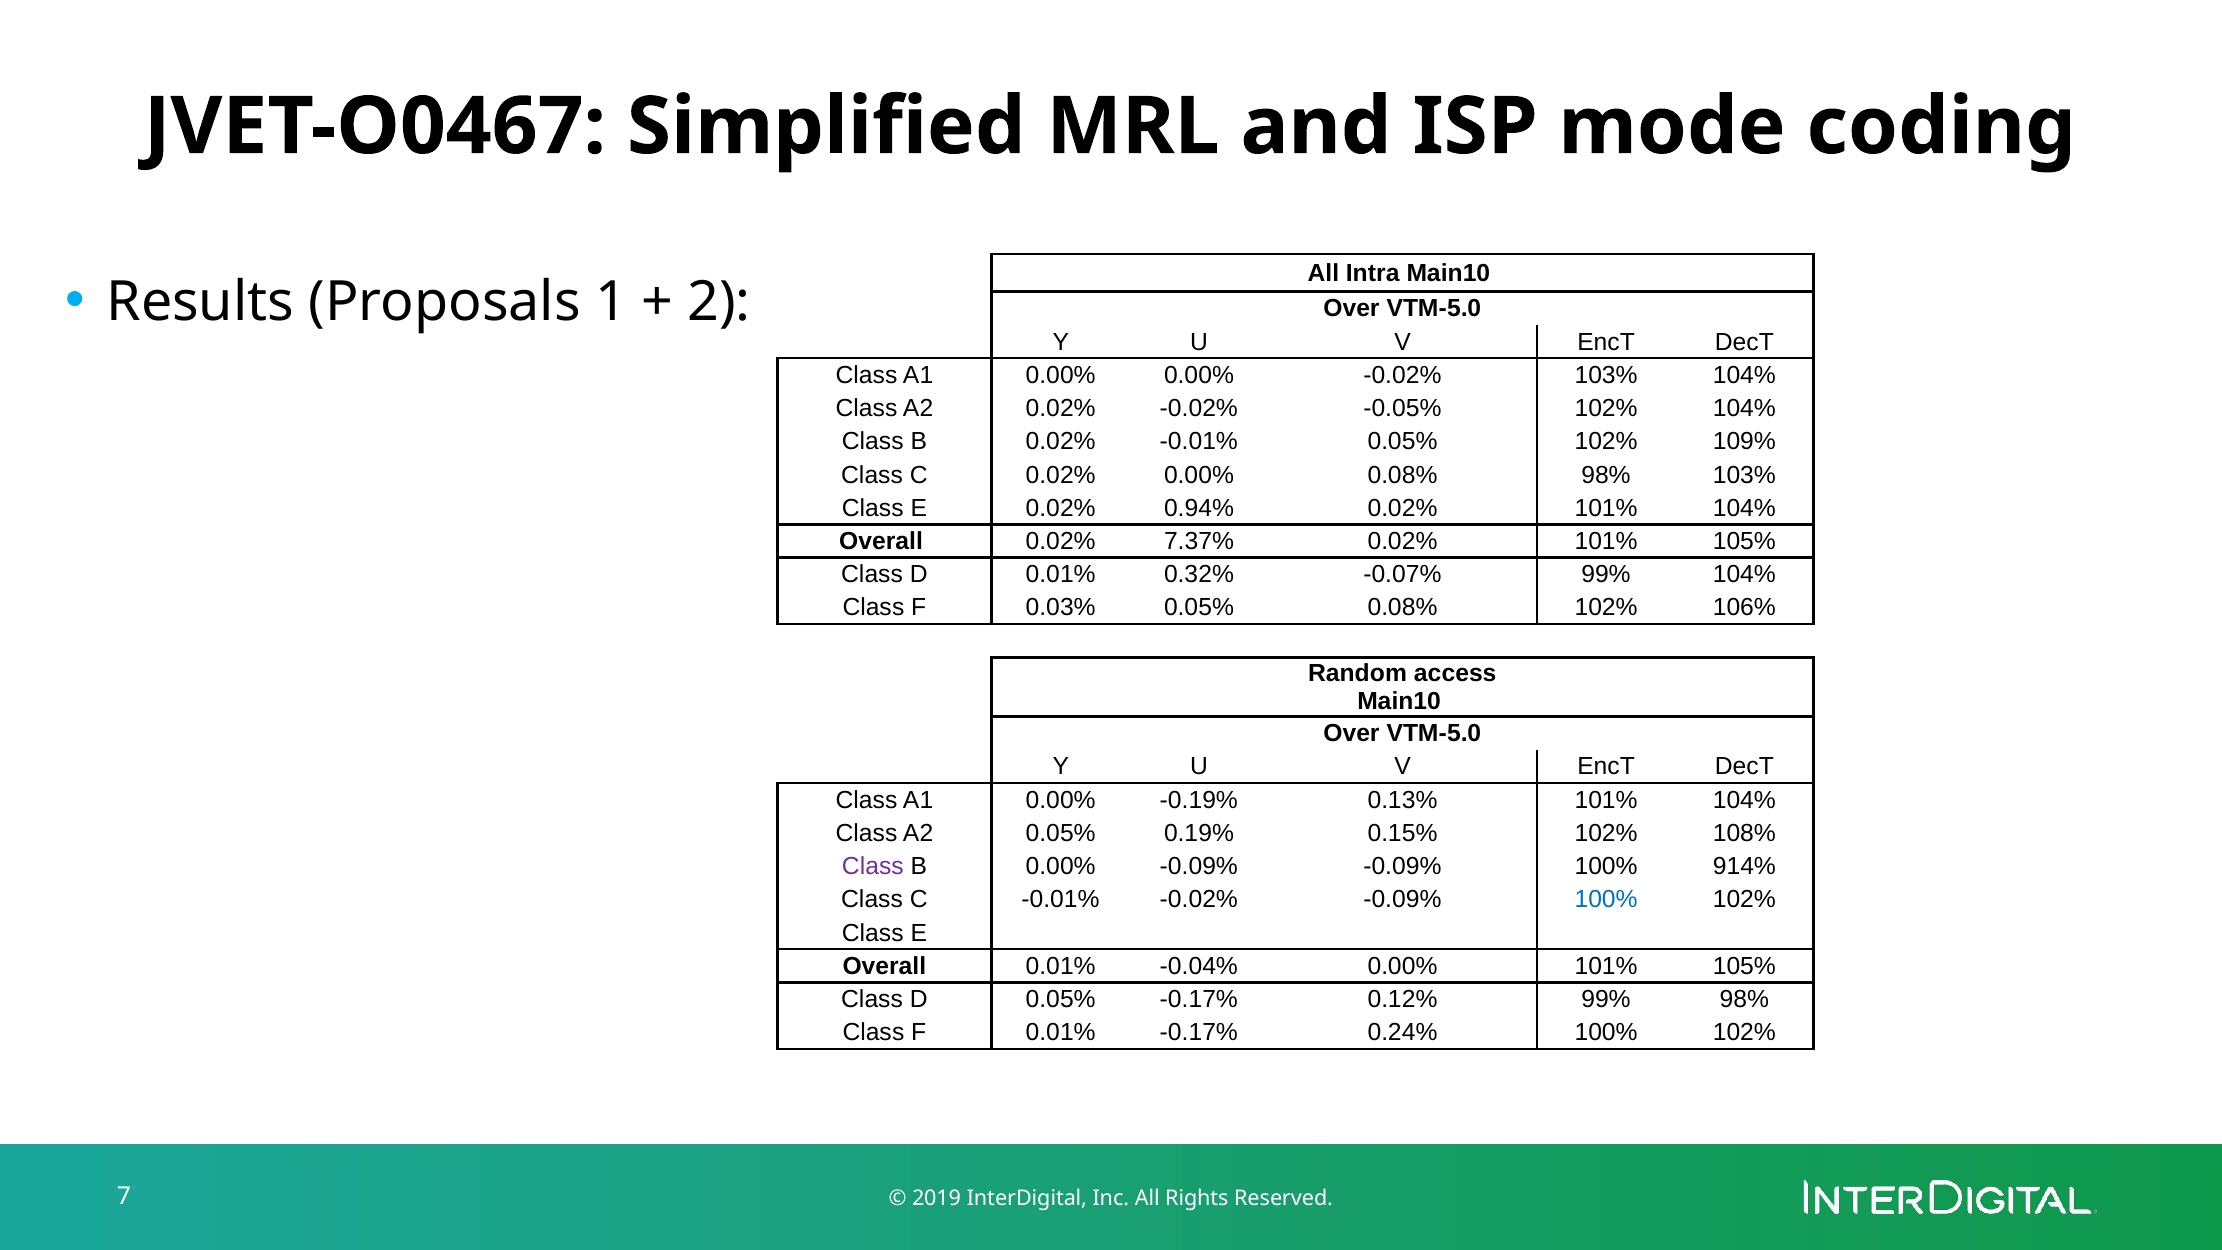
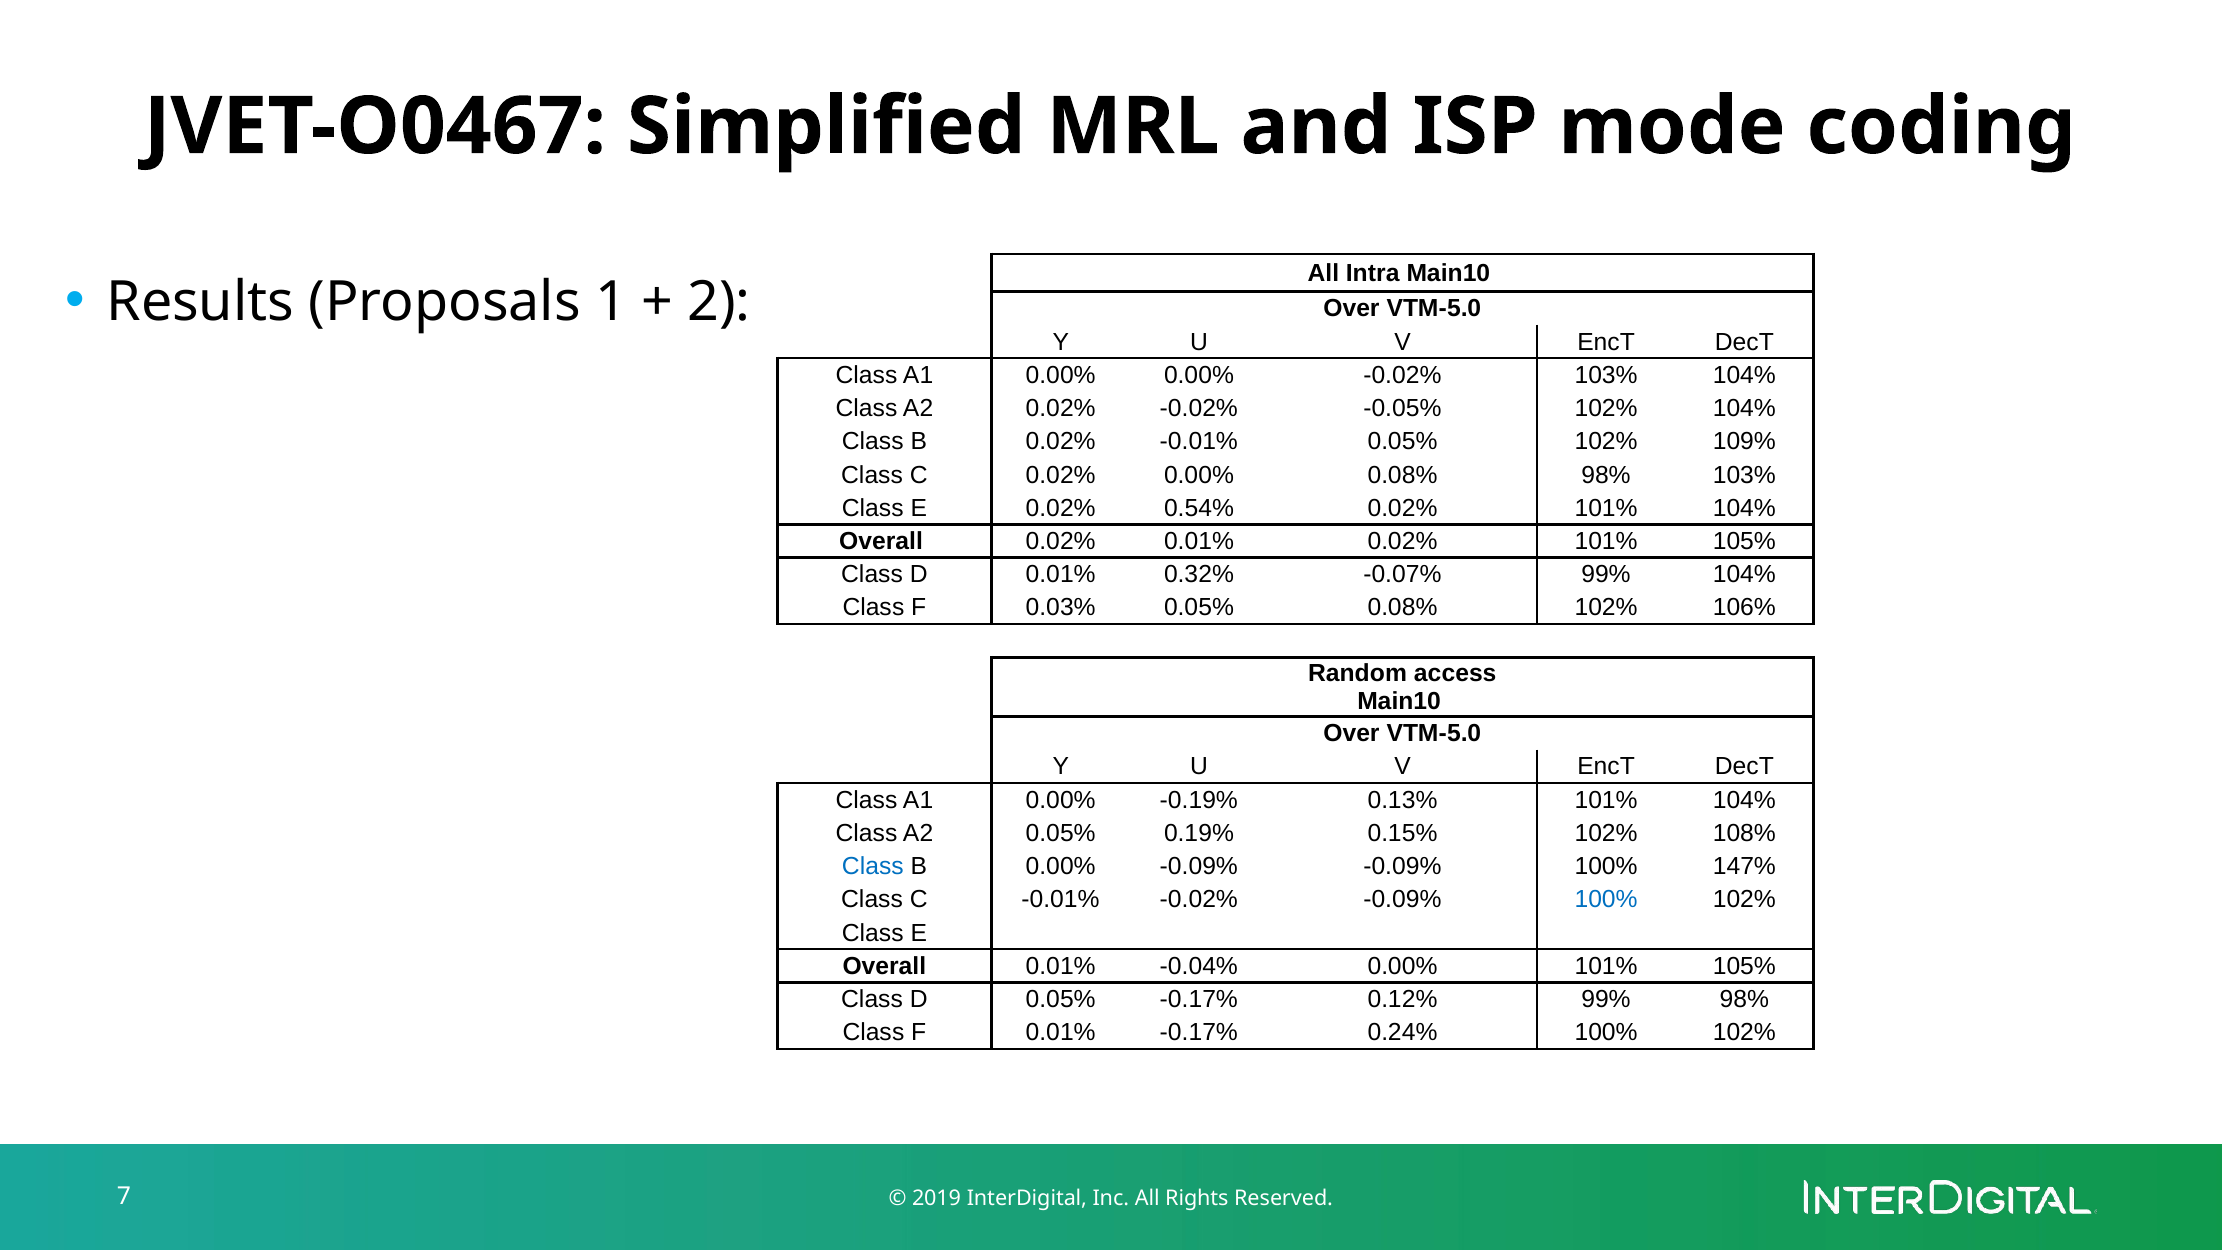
0.94%: 0.94% -> 0.54% (1199, 508)
0.02% 7.37%: 7.37% -> 0.01% (1199, 541)
Class colour: purple -> blue (873, 866)
914%: 914% -> 147% (1744, 866)
